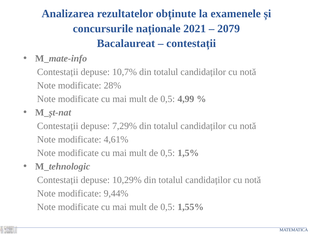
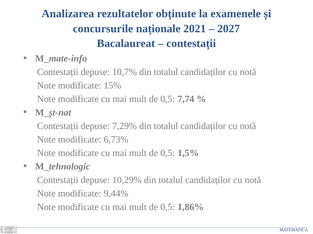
2079: 2079 -> 2027 (229, 29)
28%: 28% -> 15% (112, 86)
4,99: 4,99 -> 7,74 (186, 99)
4,61%: 4,61% -> 6,73% (116, 140)
1,55%: 1,55% -> 1,86% (191, 208)
